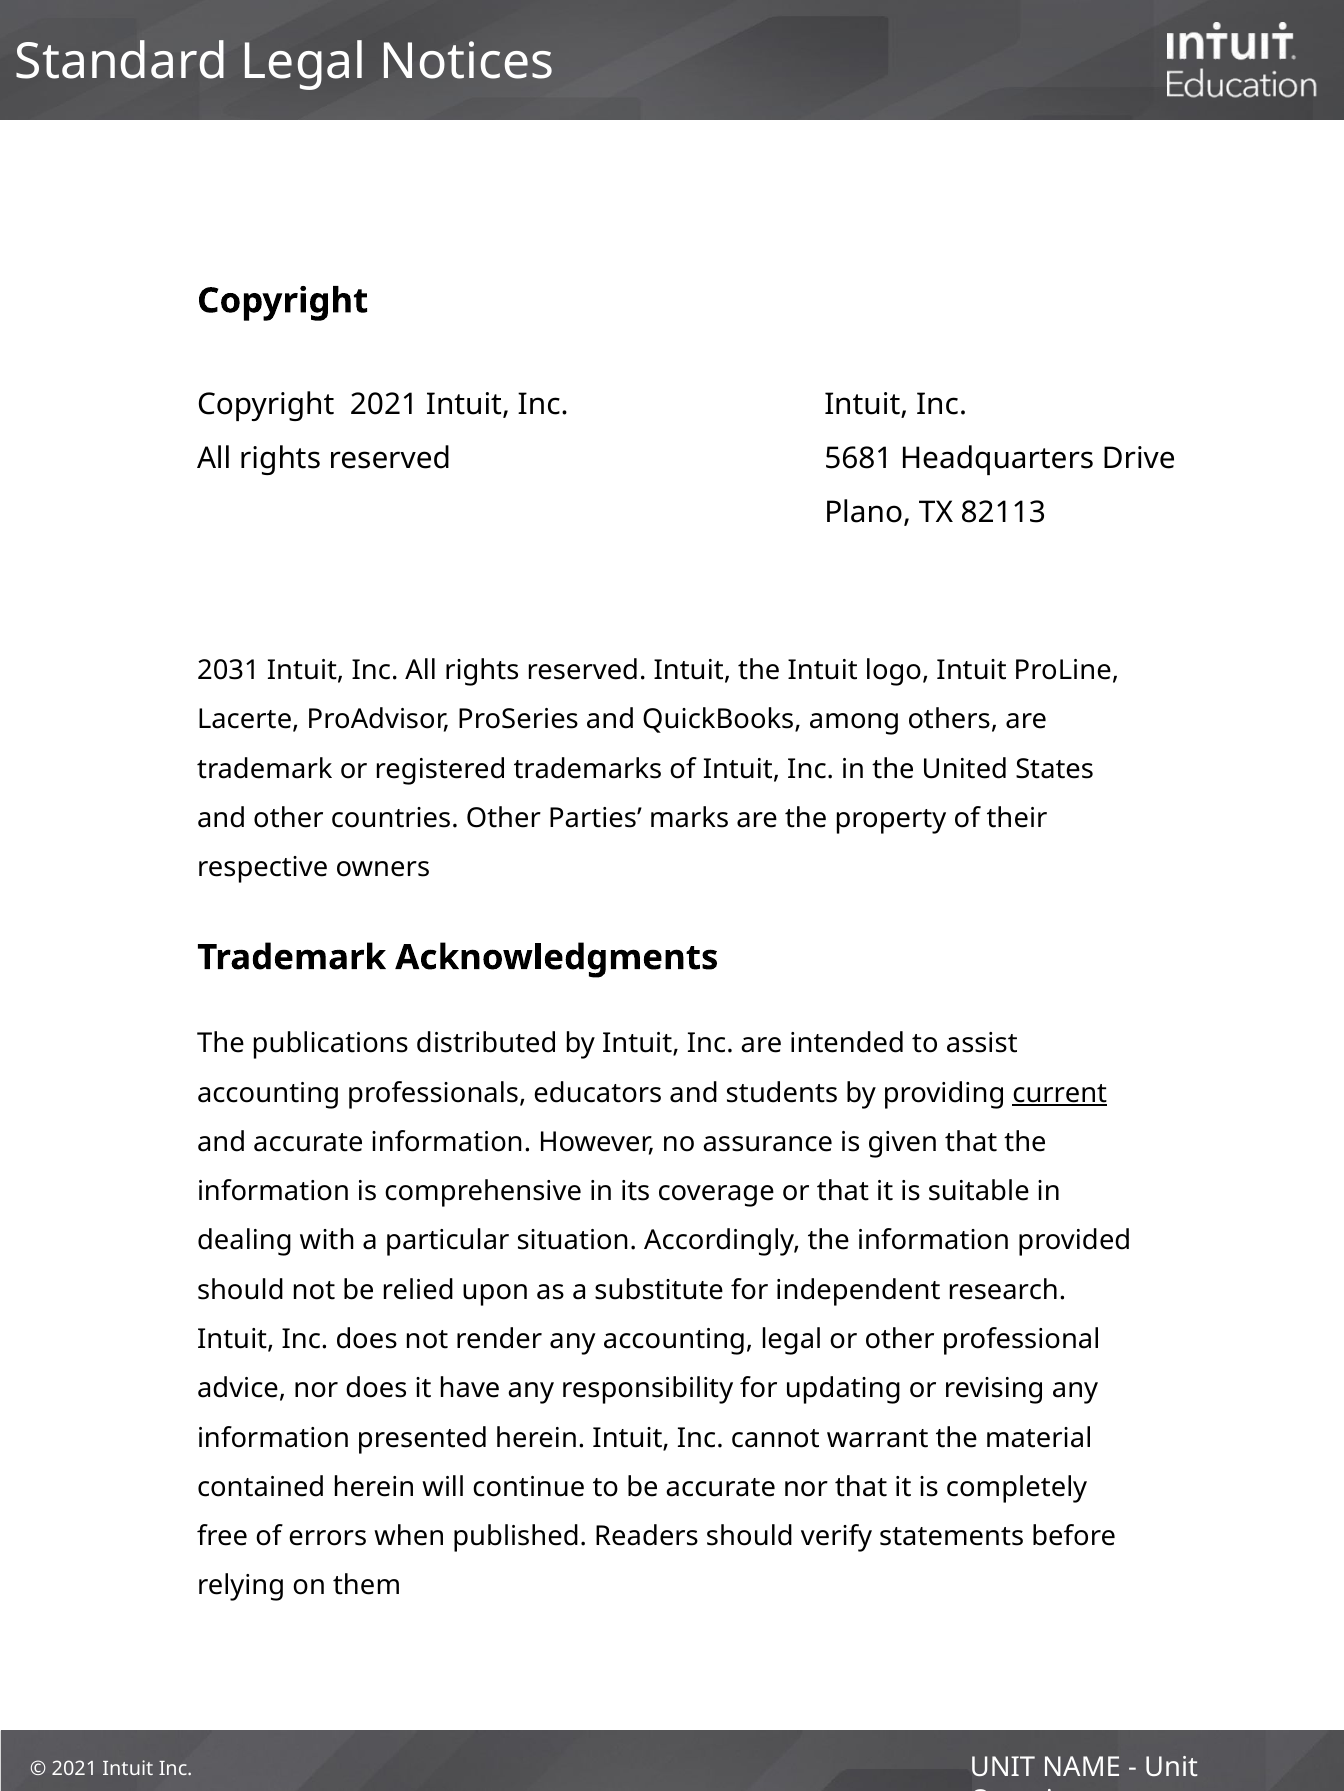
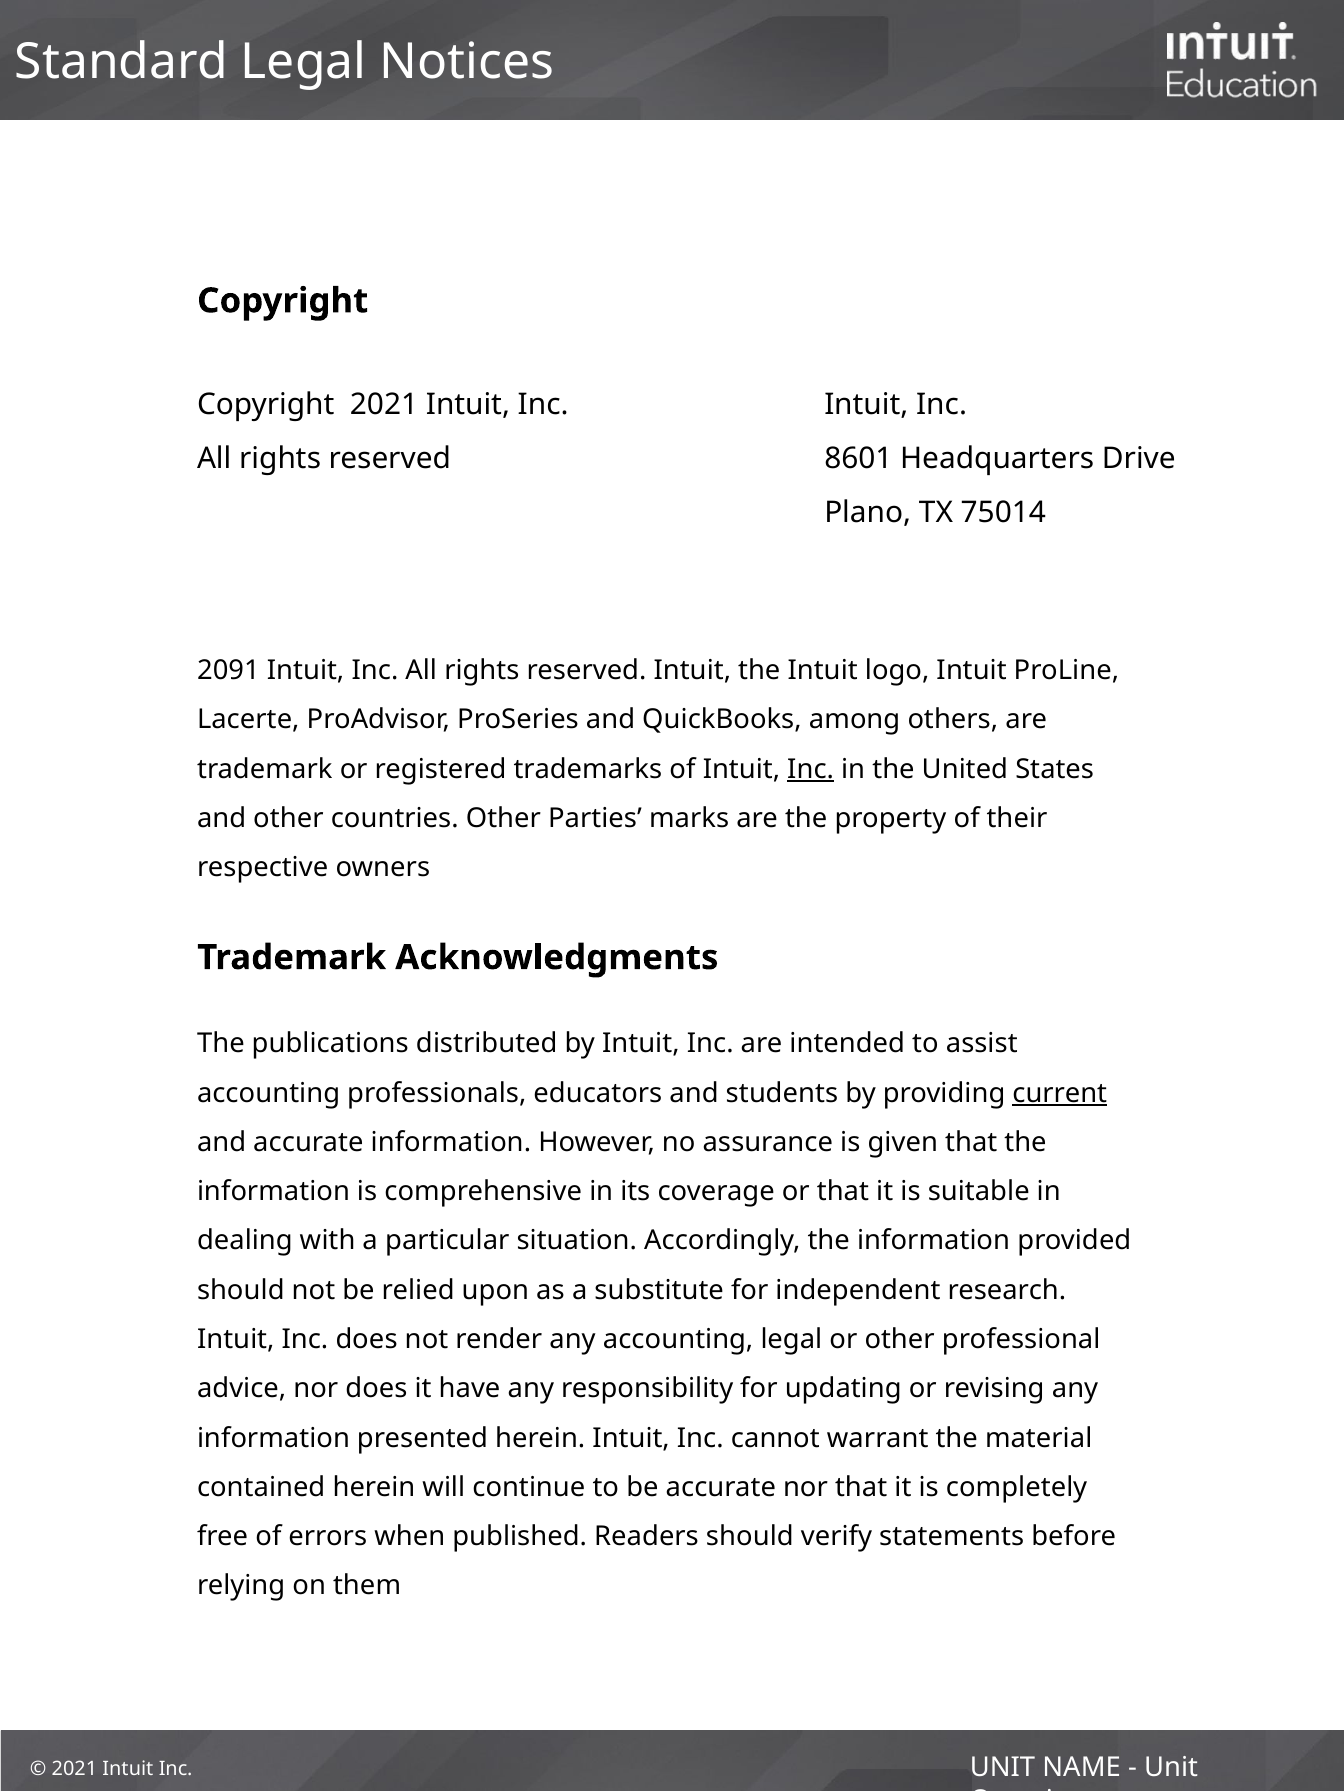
5681: 5681 -> 8601 (858, 459)
82113: 82113 -> 75014 (1003, 513)
2031: 2031 -> 2091 (228, 671)
Inc underline: none -> present (811, 770)
